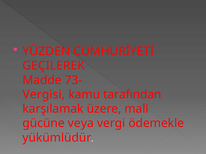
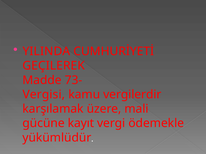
YÜZDEN: YÜZDEN -> YILINDA (46, 51)
tarafından: tarafından -> vergilerdir (132, 95)
veya: veya -> kayıt (81, 124)
